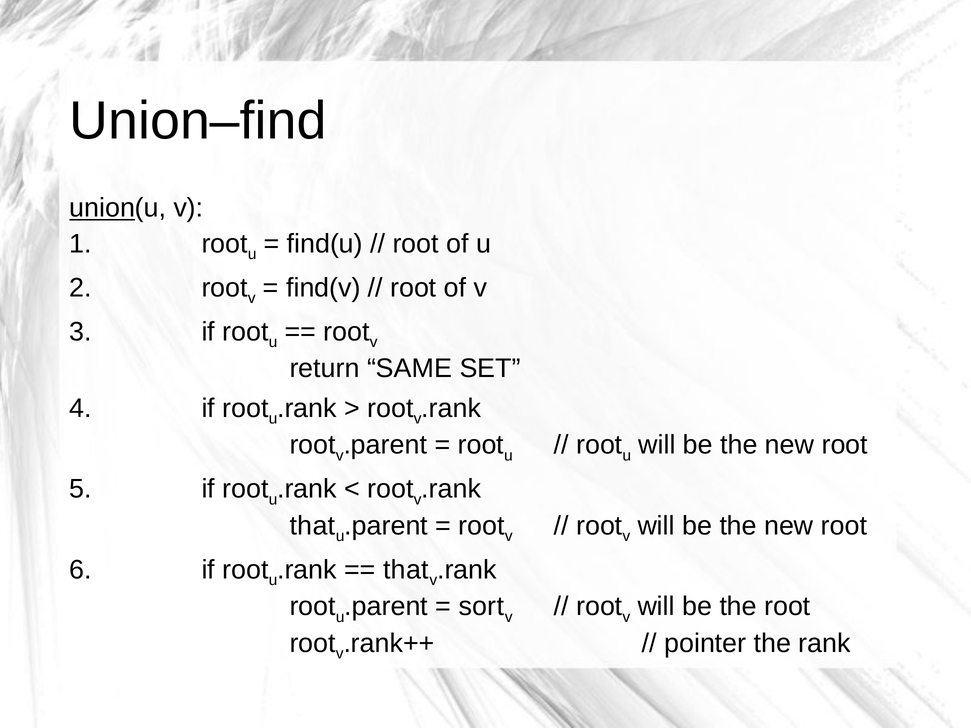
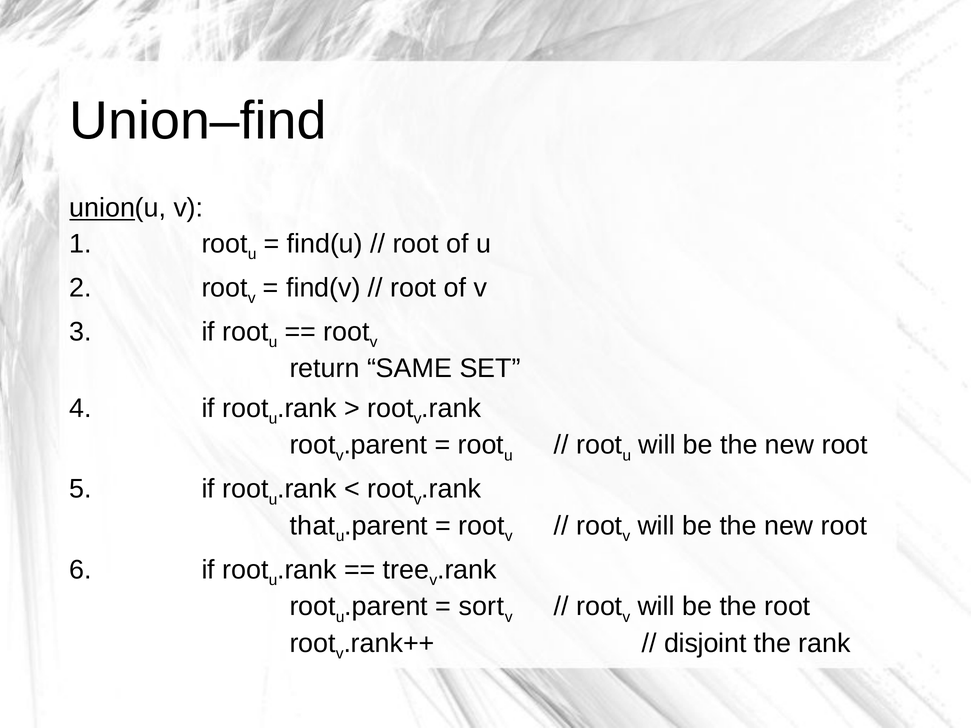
that: that -> tree (406, 570)
pointer: pointer -> disjoint (705, 643)
